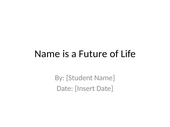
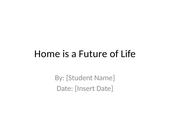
Name: Name -> Home (47, 54)
